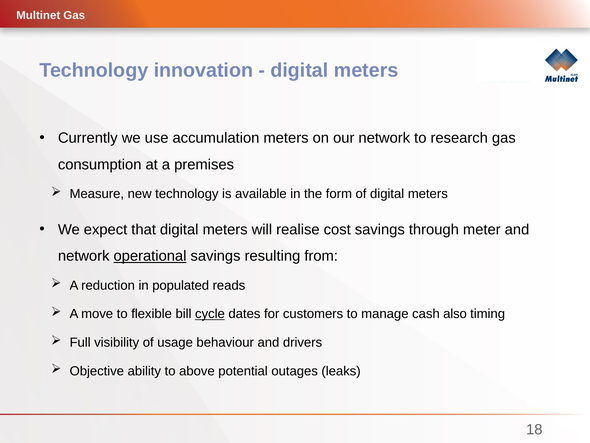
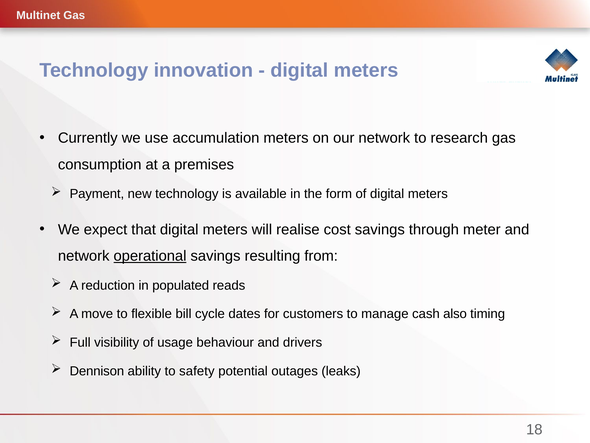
Measure: Measure -> Payment (97, 194)
cycle underline: present -> none (210, 314)
Objective: Objective -> Dennison (97, 371)
above: above -> safety (197, 371)
